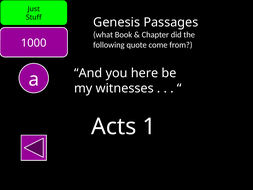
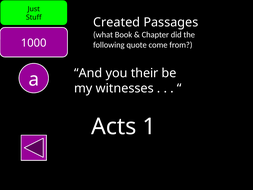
Genesis: Genesis -> Created (117, 22)
here: here -> their (145, 73)
